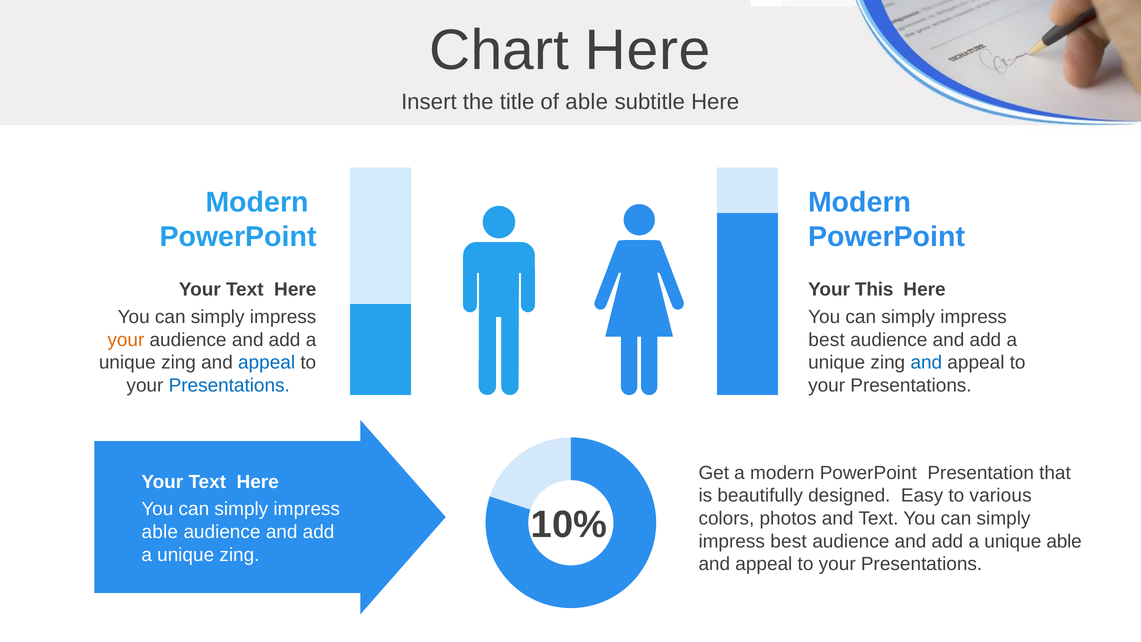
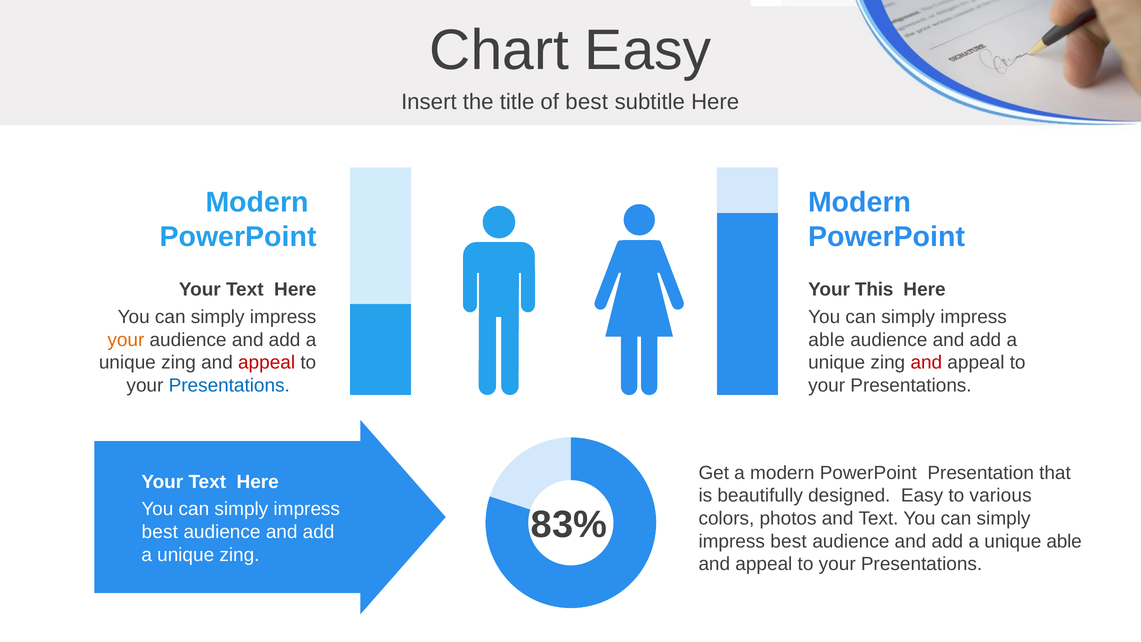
Chart Here: Here -> Easy (648, 50)
of able: able -> best (587, 102)
best: best -> able (827, 340)
appeal colour: blue -> red (267, 363)
and colour: blue -> red (926, 363)
10%: 10% -> 83% (569, 524)
able: able -> best (160, 532)
